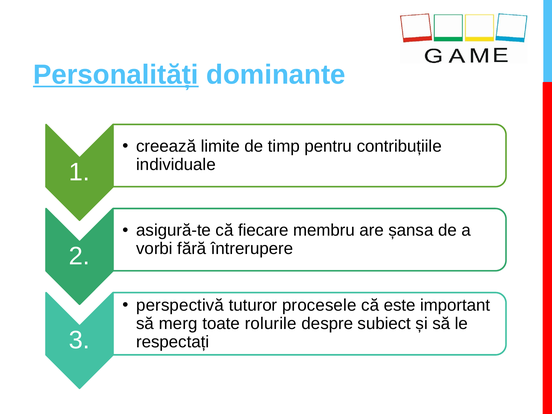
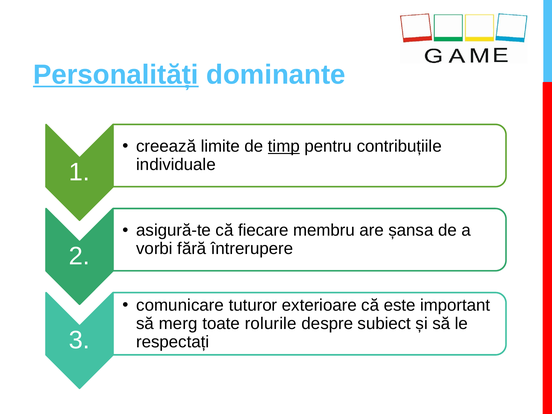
timp underline: none -> present (284, 146)
perspectivă: perspectivă -> comunicare (180, 305)
procesele: procesele -> exterioare (319, 305)
